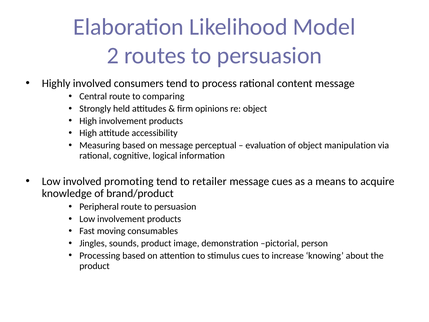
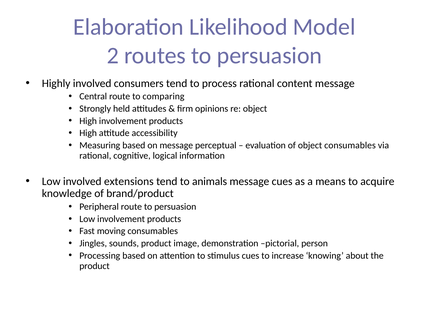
object manipulation: manipulation -> consumables (350, 145)
promoting: promoting -> extensions (129, 181)
retailer: retailer -> animals (210, 181)
